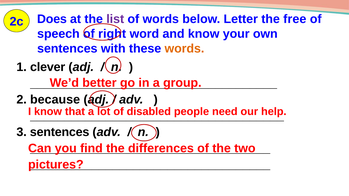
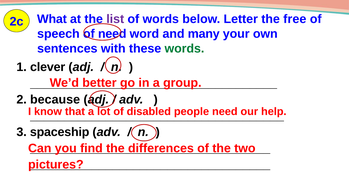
Does: Does -> What (52, 19)
of right: right -> need (112, 34)
and know: know -> many (204, 34)
words colour: orange -> green (184, 49)
3 sentences: sentences -> spaceship (60, 132)
